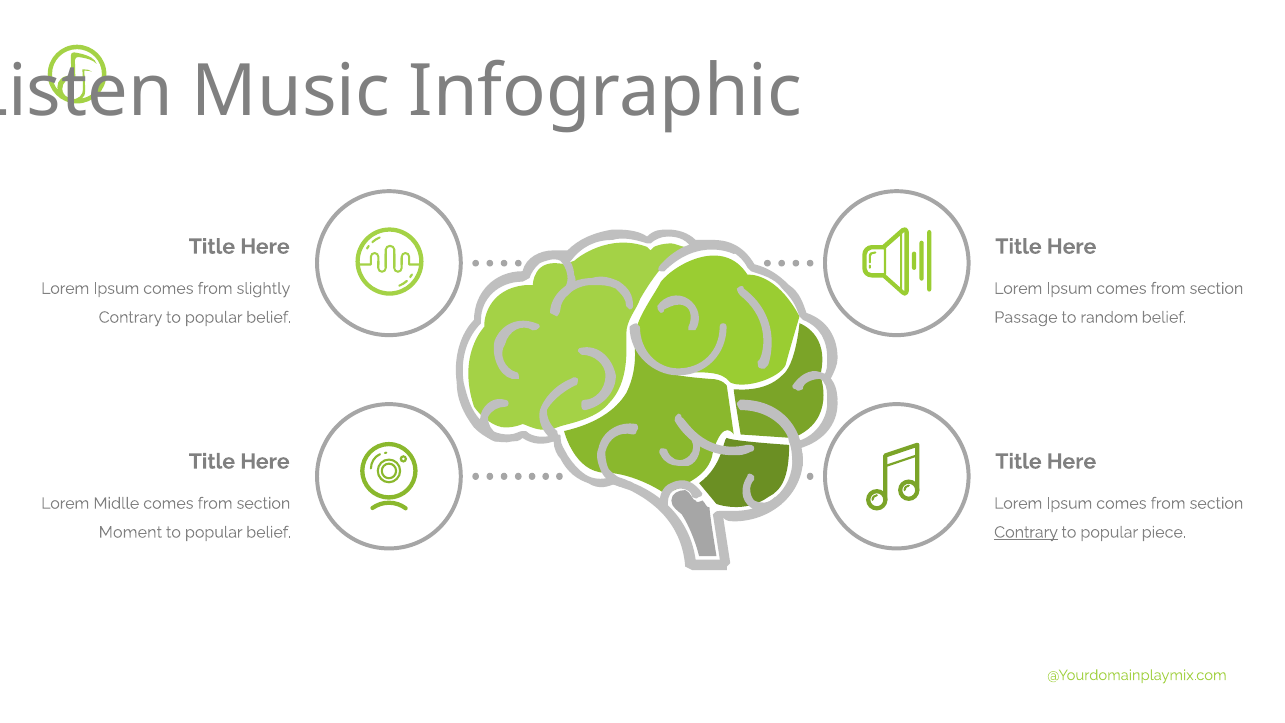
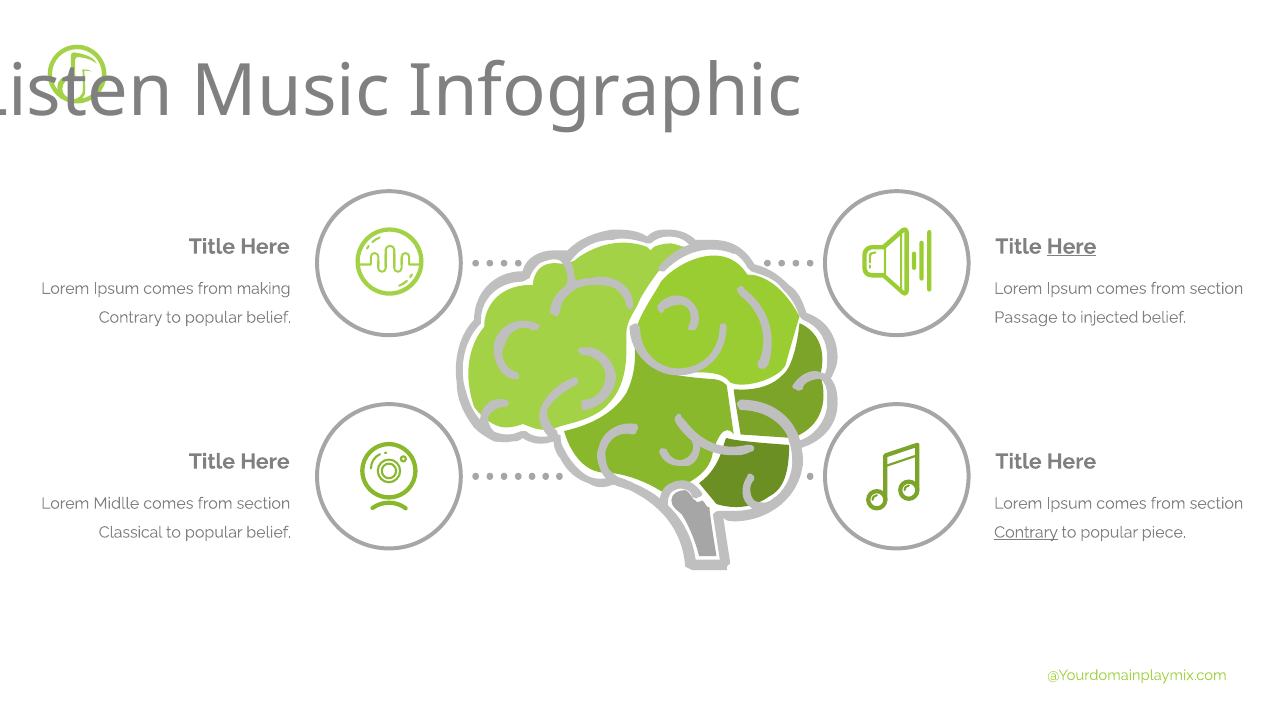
Here underline: none -> present (1072, 247)
slightly: slightly -> making (264, 288)
random: random -> injected (1109, 317)
Moment: Moment -> Classical (131, 532)
